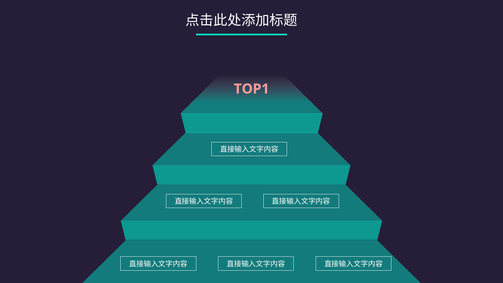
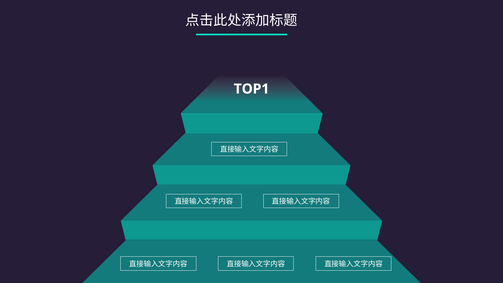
TOP1 colour: pink -> white (252, 89)
